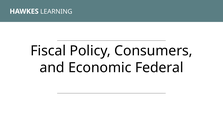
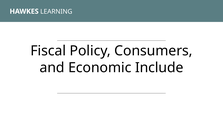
Federal: Federal -> Include (159, 67)
